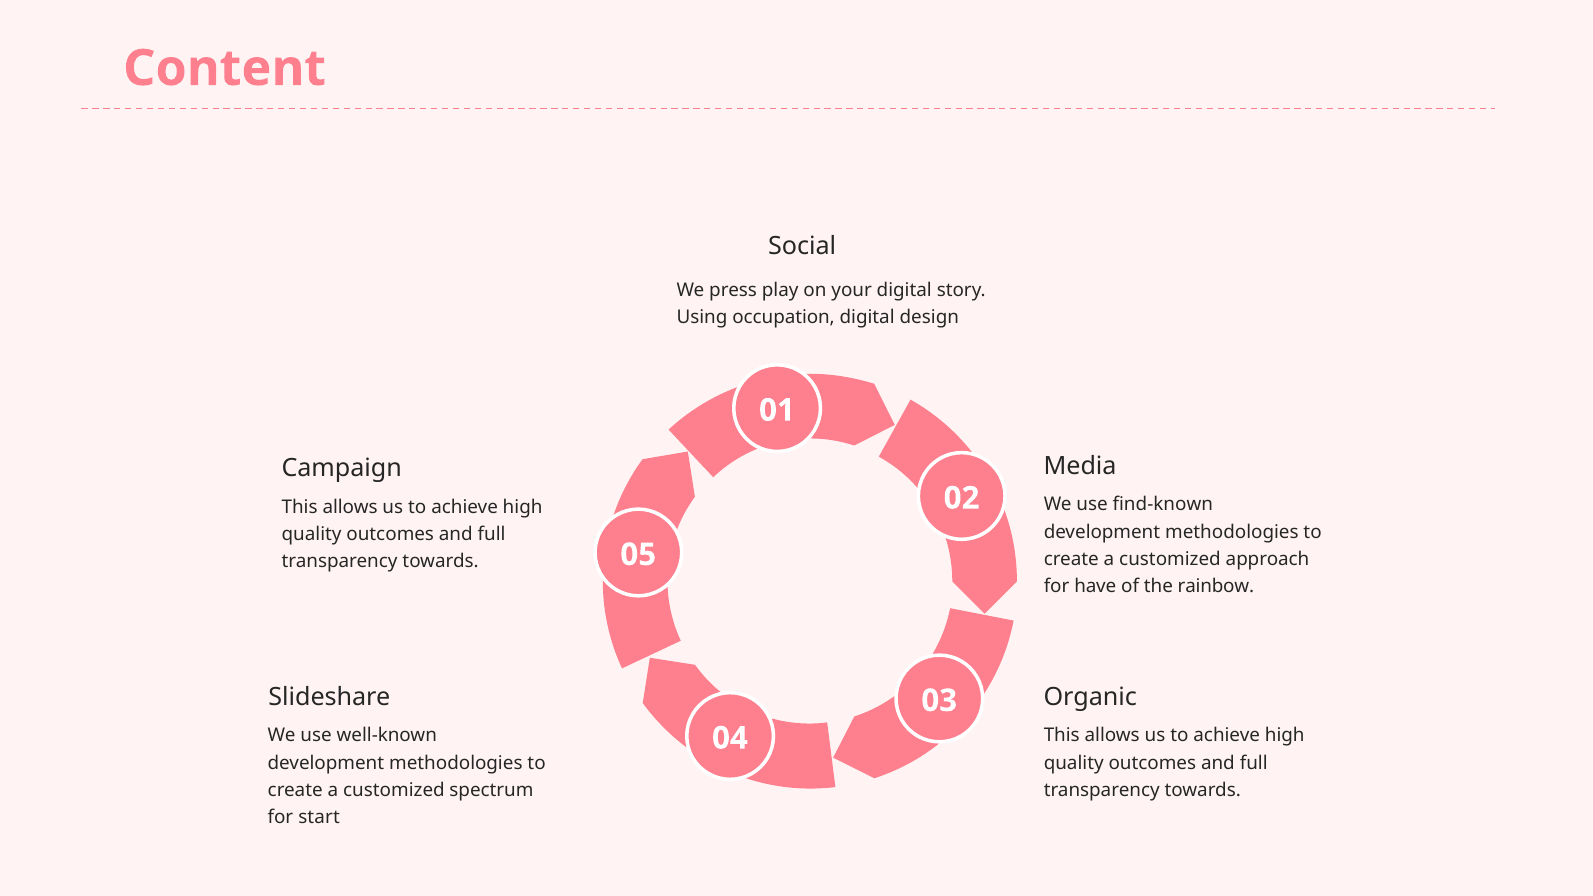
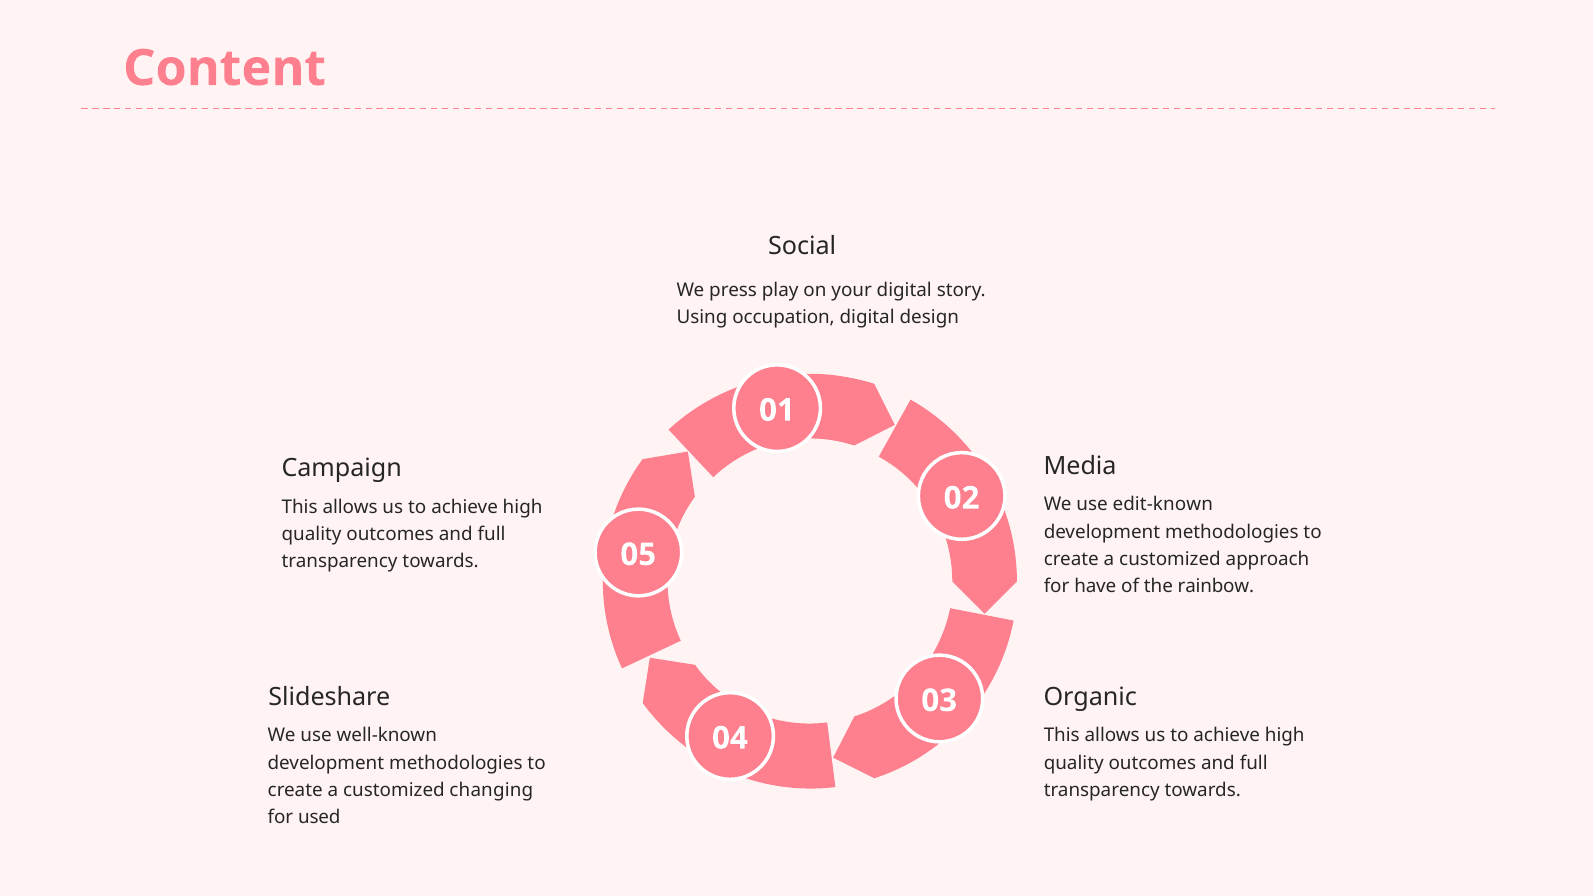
find-known: find-known -> edit-known (1163, 505)
spectrum: spectrum -> changing (491, 790)
start: start -> used (319, 817)
